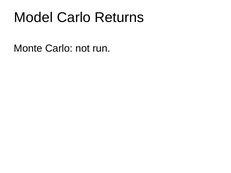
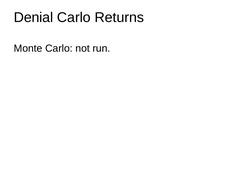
Model: Model -> Denial (33, 18)
